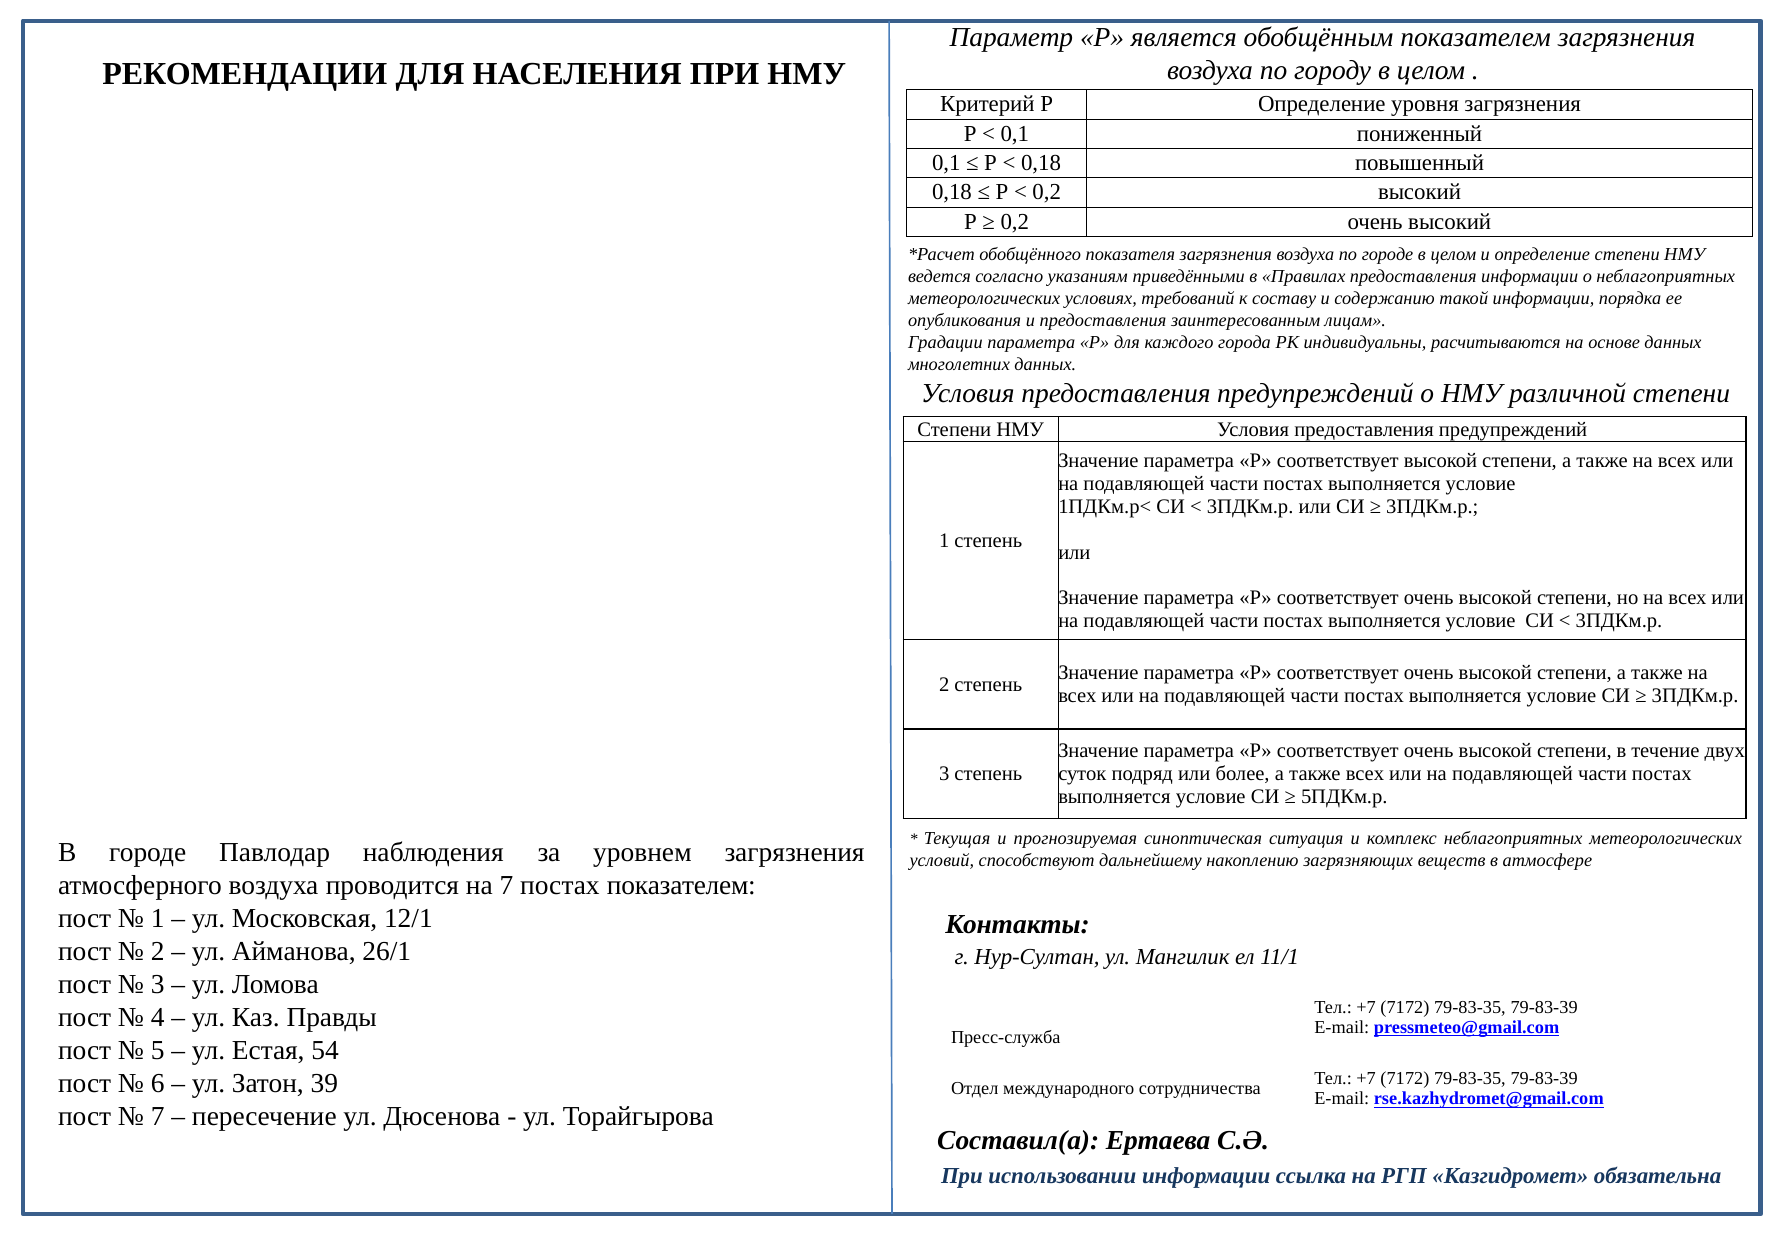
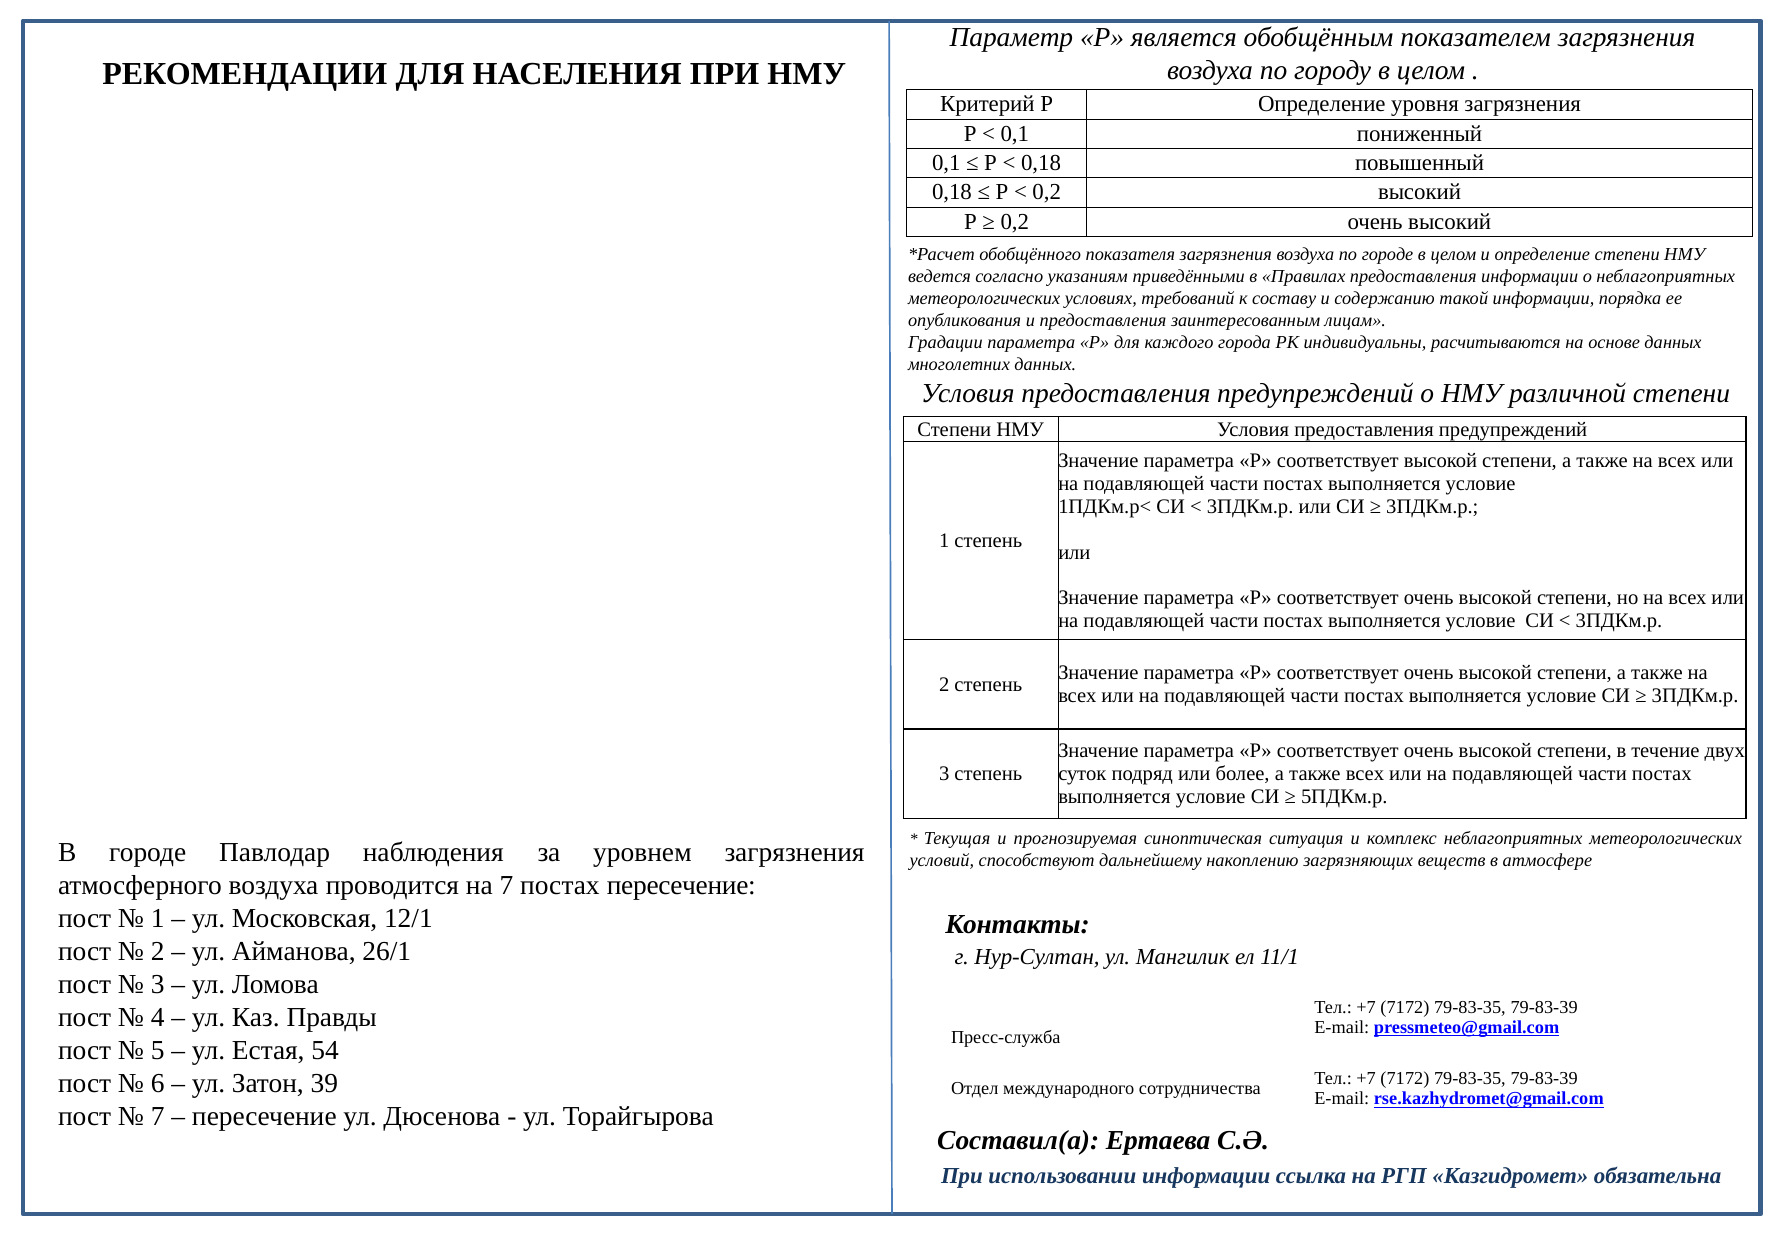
постах показателем: показателем -> пересечение (681, 886)
